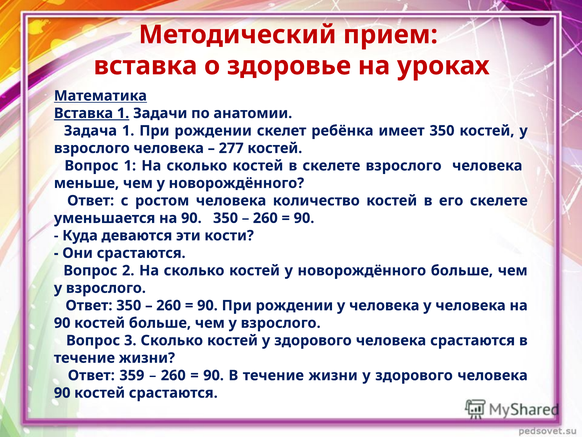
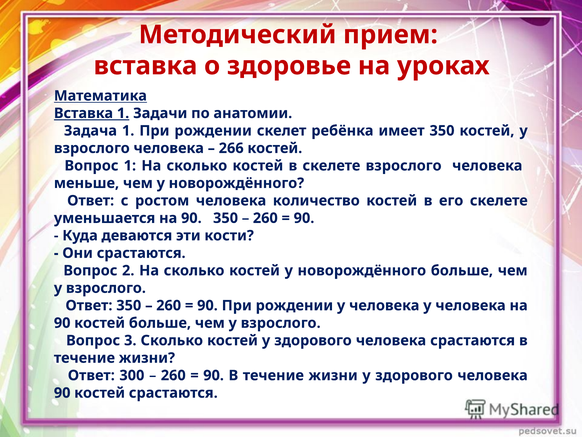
277: 277 -> 266 (231, 148)
359: 359 -> 300 (132, 375)
